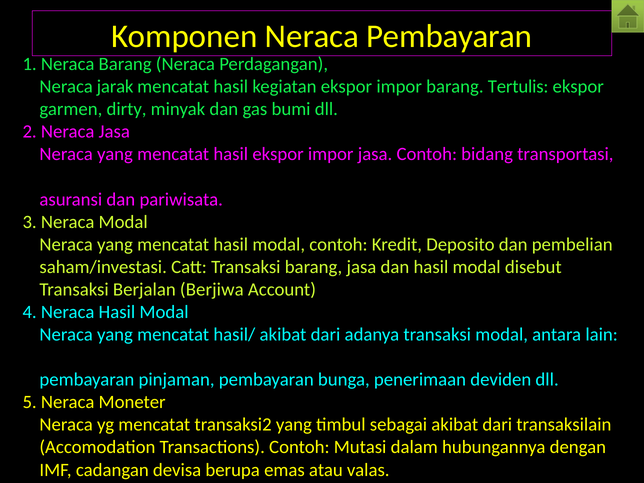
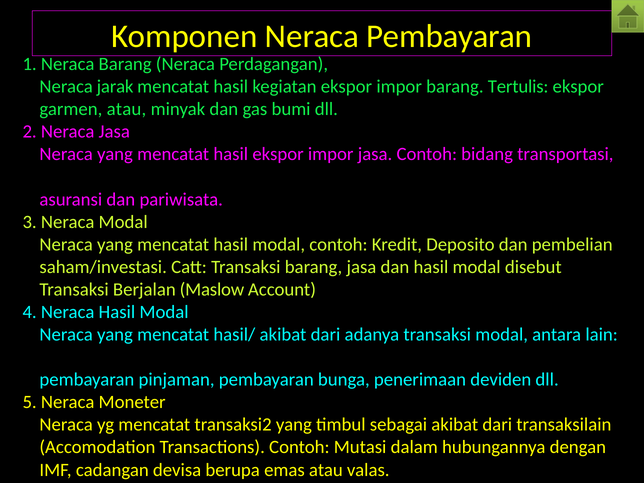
garmen dirty: dirty -> atau (126, 109)
Berjiwa: Berjiwa -> Maslow (212, 289)
